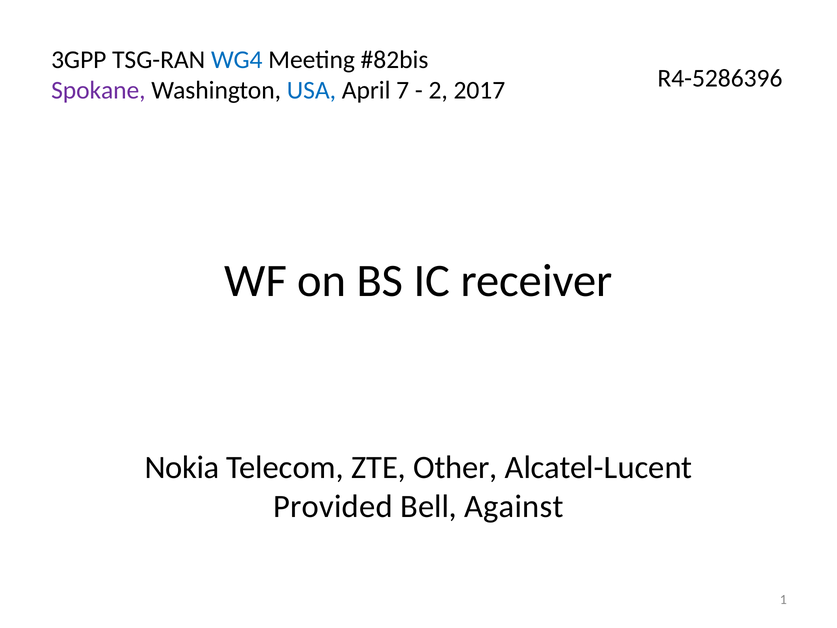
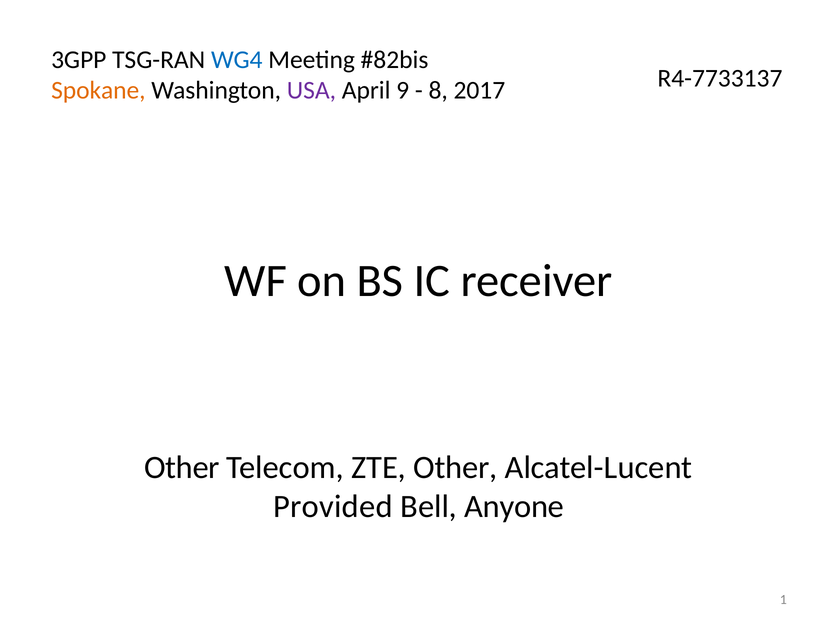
Spokane colour: purple -> orange (98, 90)
USA colour: blue -> purple (311, 90)
7: 7 -> 9 (403, 90)
2: 2 -> 8 (438, 90)
R4-5286396: R4-5286396 -> R4-7733137 (720, 78)
Nokia: Nokia -> Other (182, 467)
Against: Against -> Anyone (514, 506)
